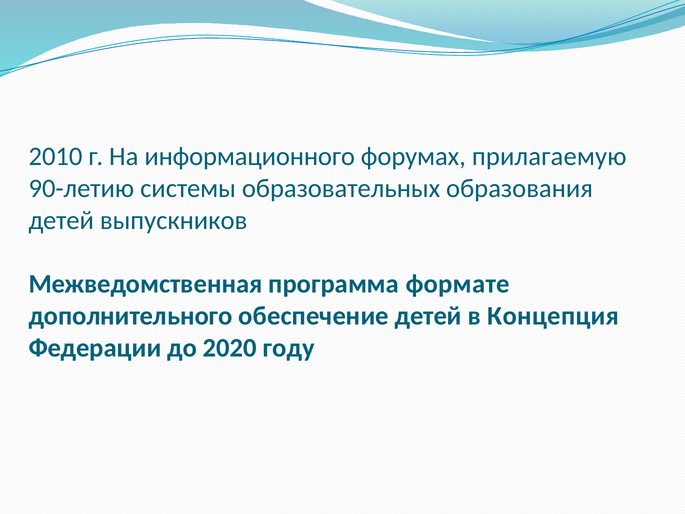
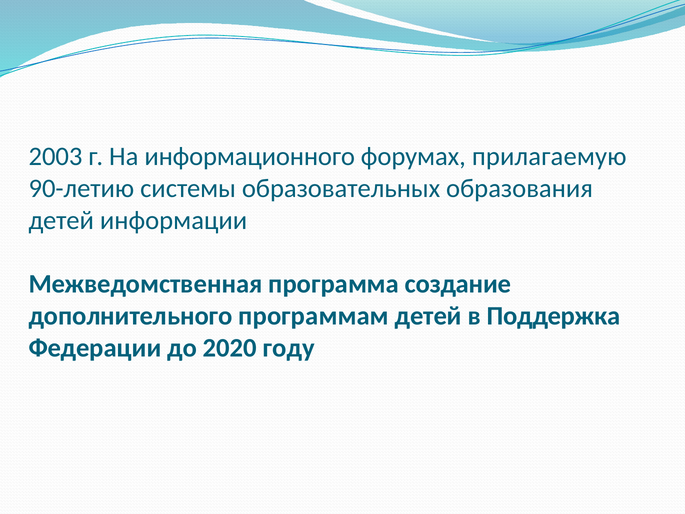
2010: 2010 -> 2003 (55, 156)
выпускников: выпускников -> информации (174, 220)
формате: формате -> создание (458, 284)
обеспечение: обеспечение -> программам (314, 316)
Концепция: Концепция -> Поддержка (554, 316)
